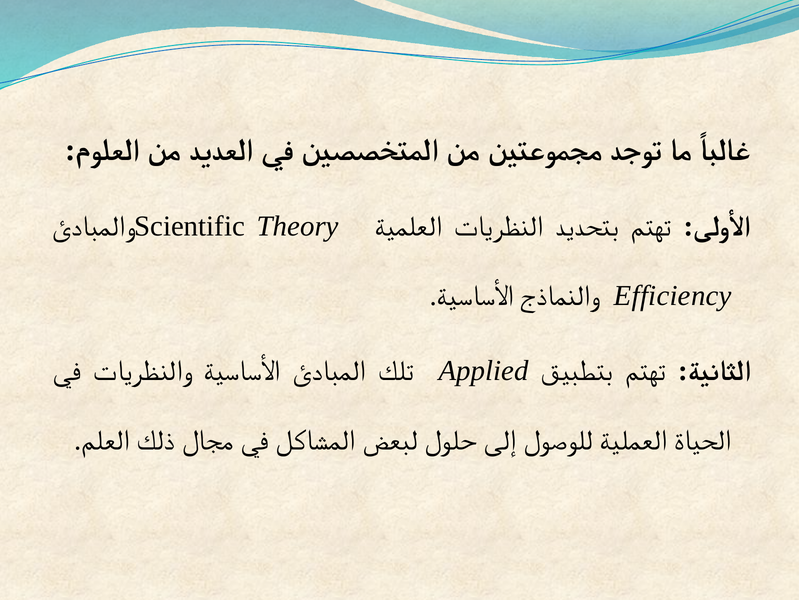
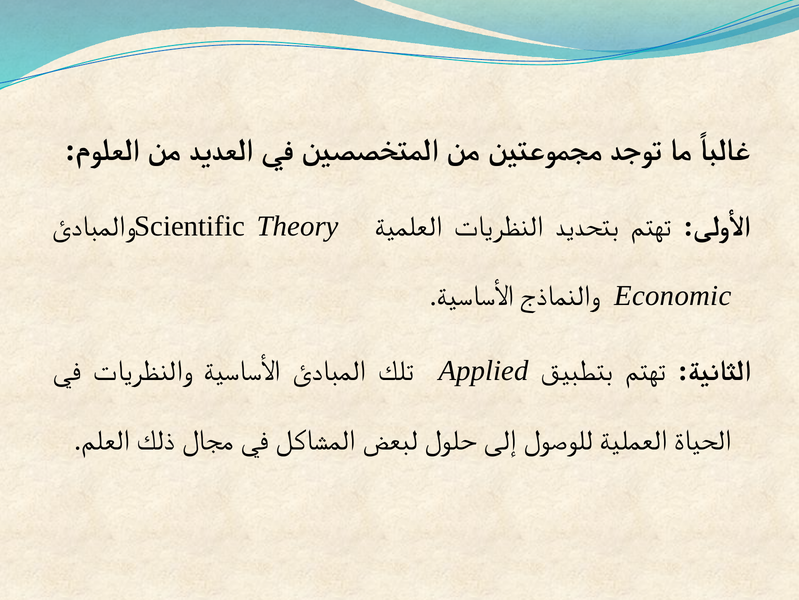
Efficiency: Efficiency -> Economic (673, 295)
